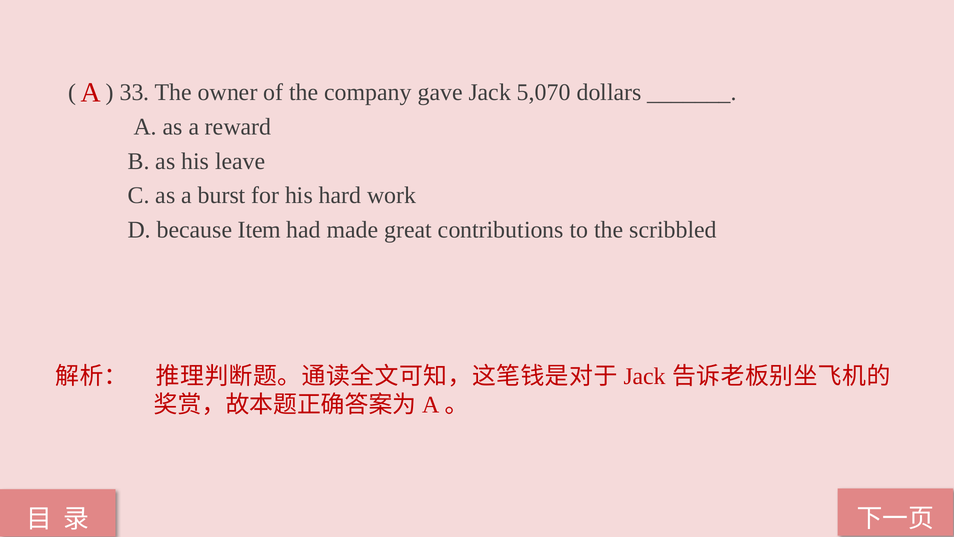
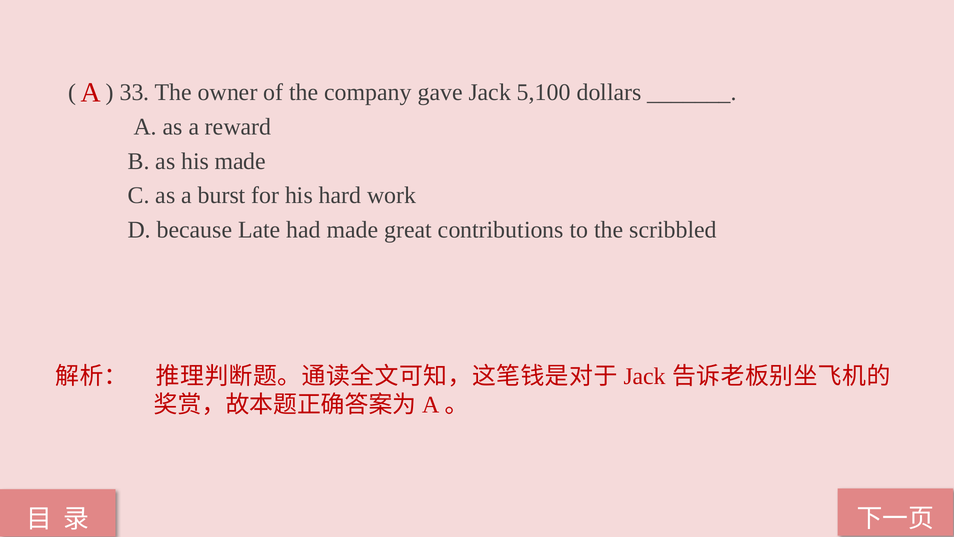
5,070: 5,070 -> 5,100 (544, 92)
his leave: leave -> made (240, 161)
Item: Item -> Late (259, 230)
